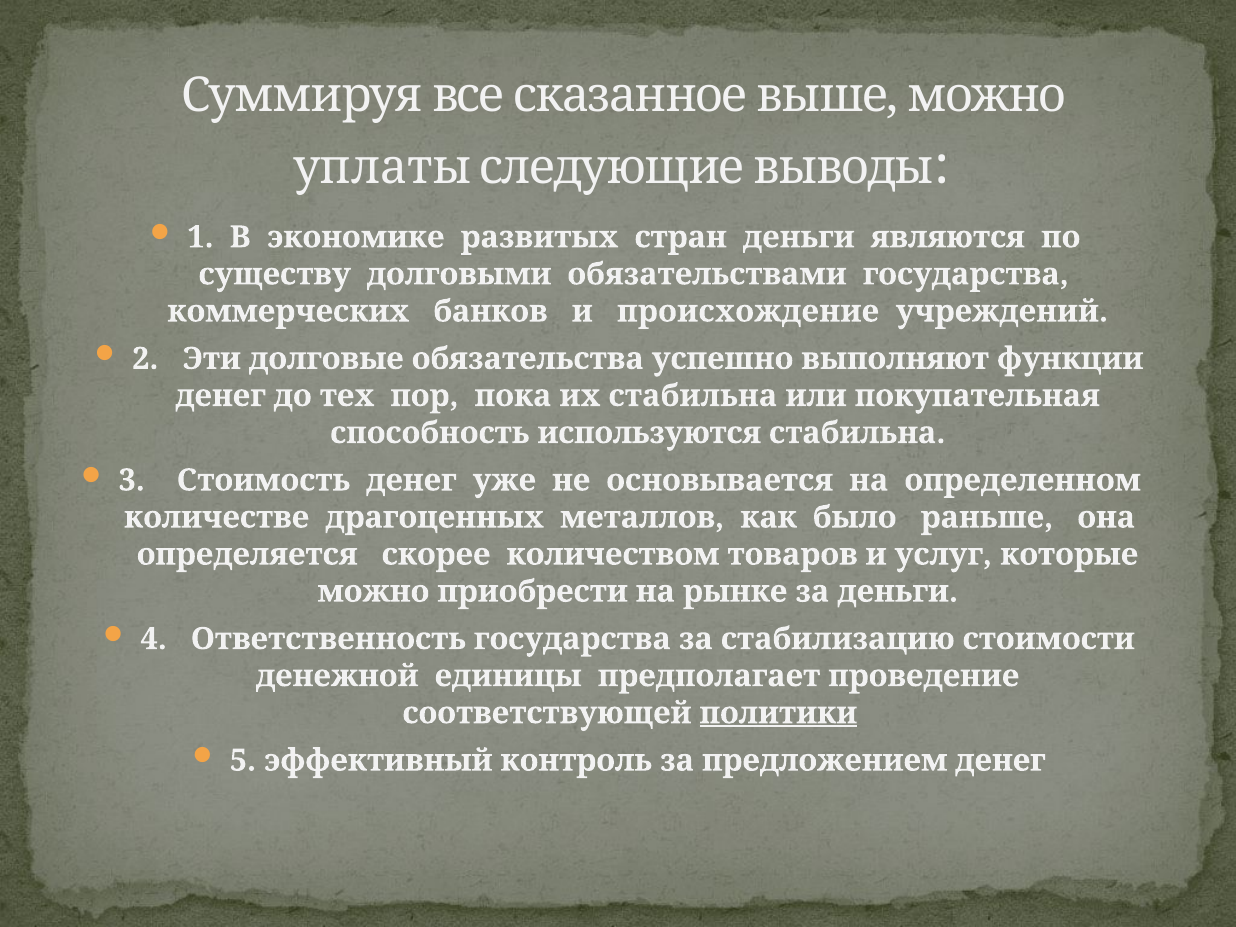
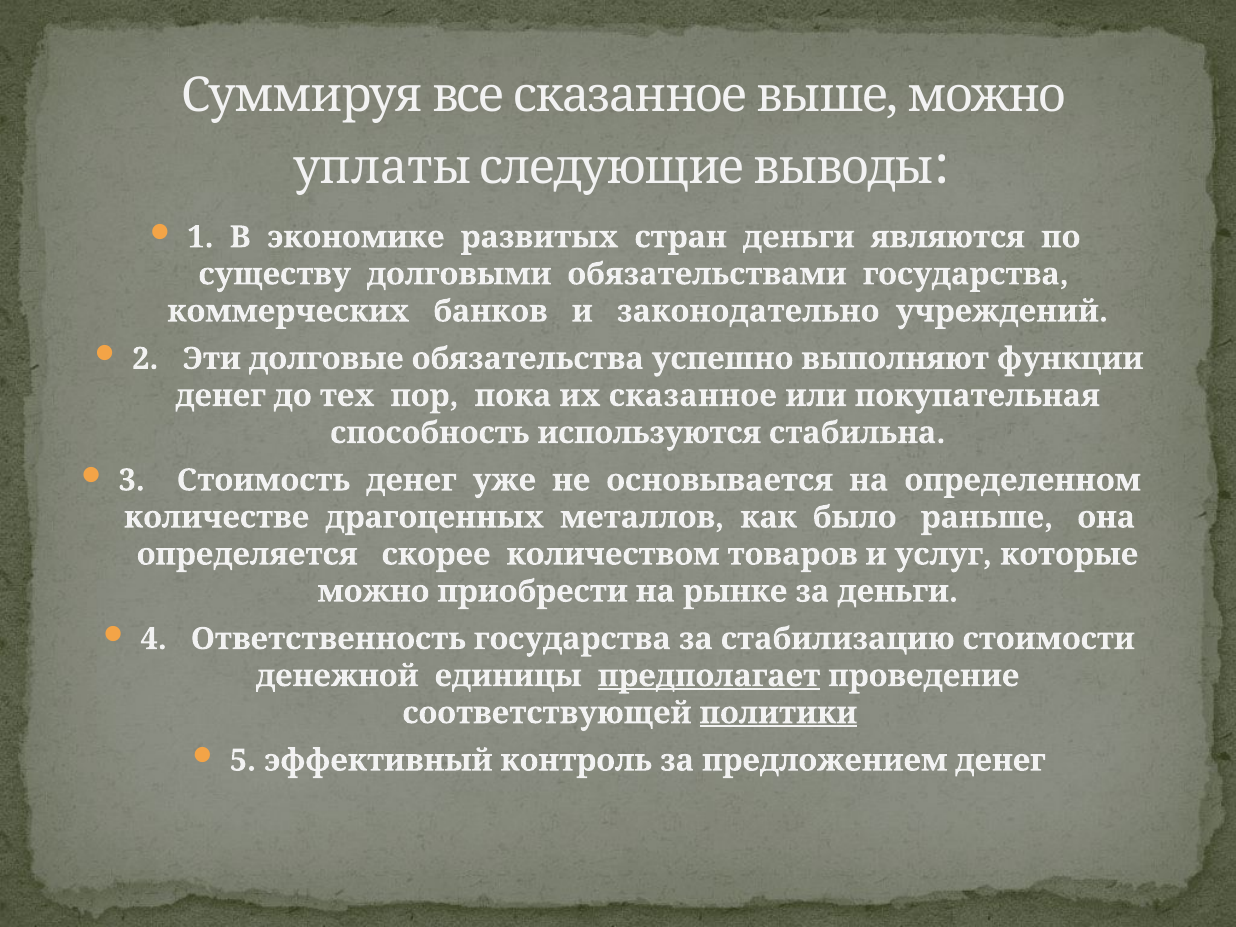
происхождение: происхождение -> законодательно (748, 311)
их стабильна: стабильна -> сказанное (693, 396)
предполагает underline: none -> present (709, 676)
